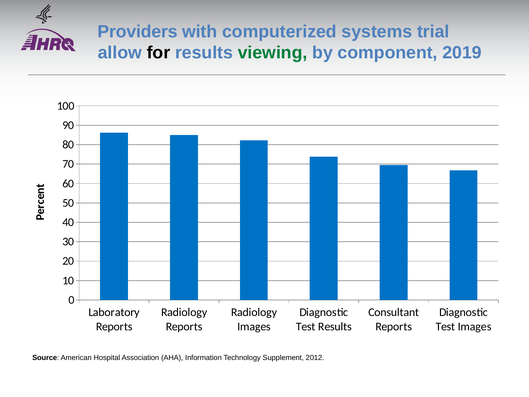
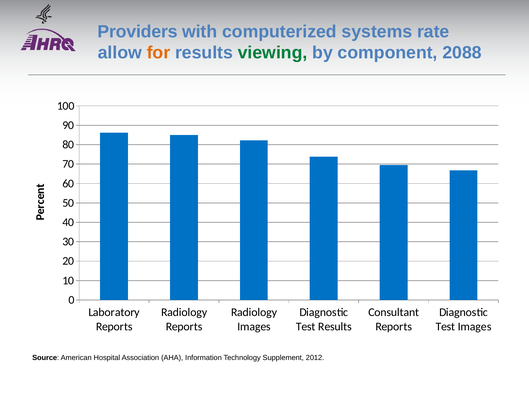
trial: trial -> rate (433, 32)
for colour: black -> orange (159, 53)
2019: 2019 -> 2088 (462, 53)
